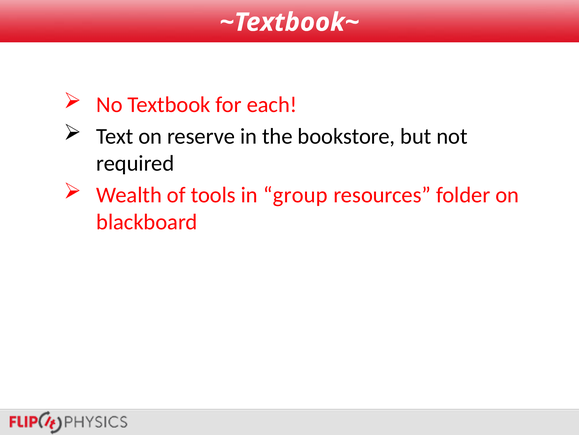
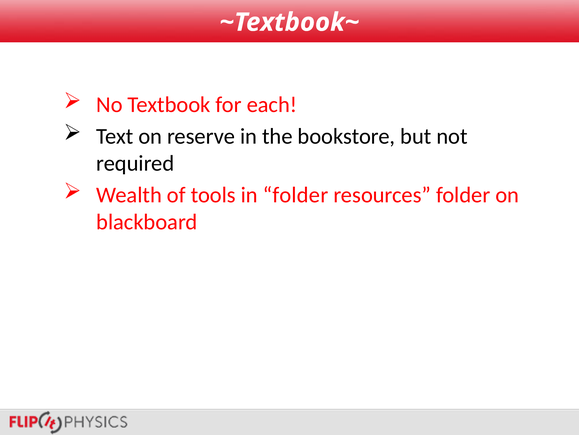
in group: group -> folder (296, 195)
